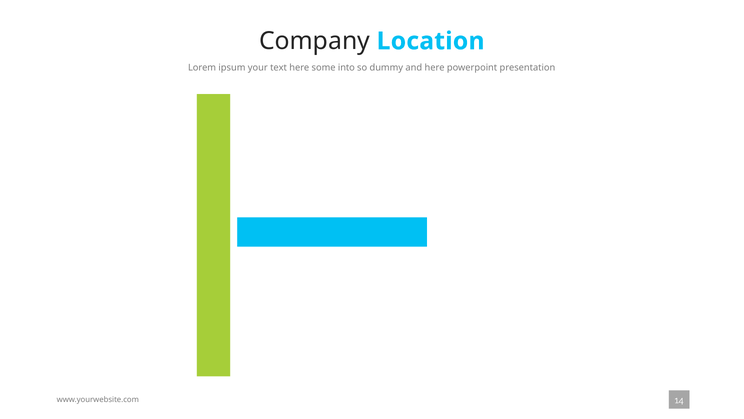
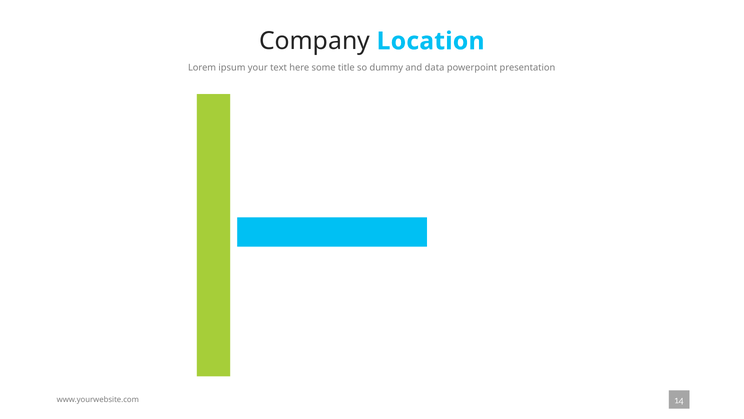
into: into -> title (346, 67)
and here: here -> data (435, 67)
